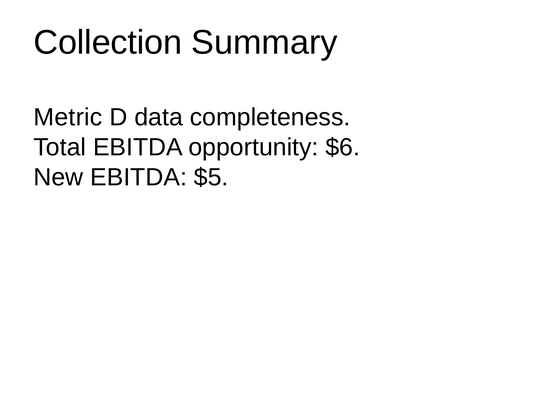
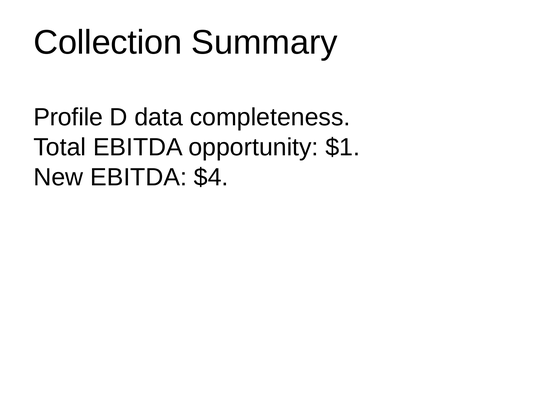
Metric: Metric -> Profile (68, 117)
$6: $6 -> $1 (343, 147)
$5: $5 -> $4 (211, 177)
